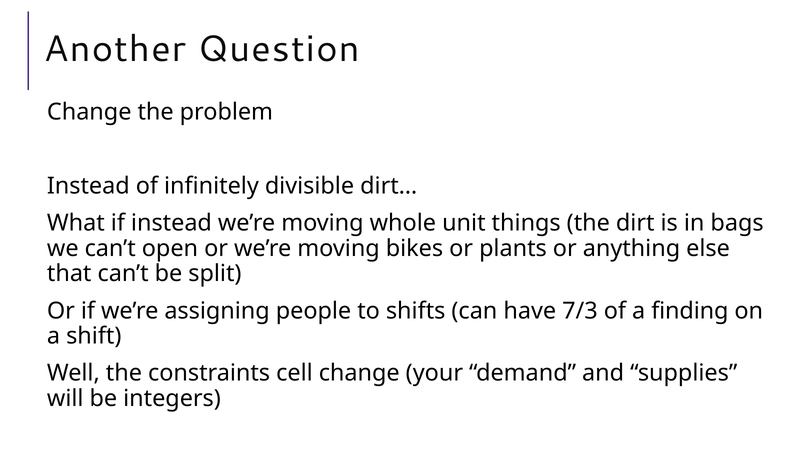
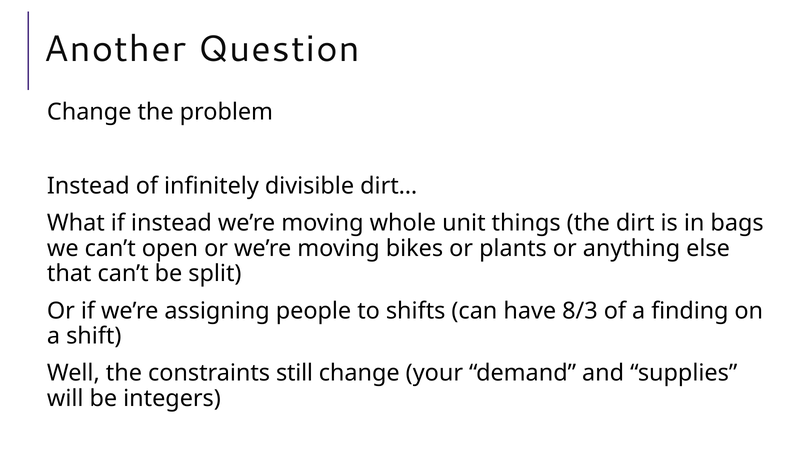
7/3: 7/3 -> 8/3 (580, 311)
cell: cell -> still (295, 373)
